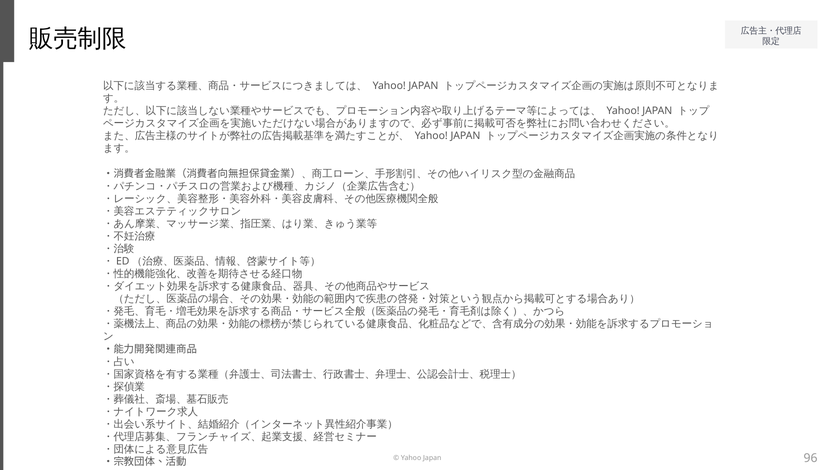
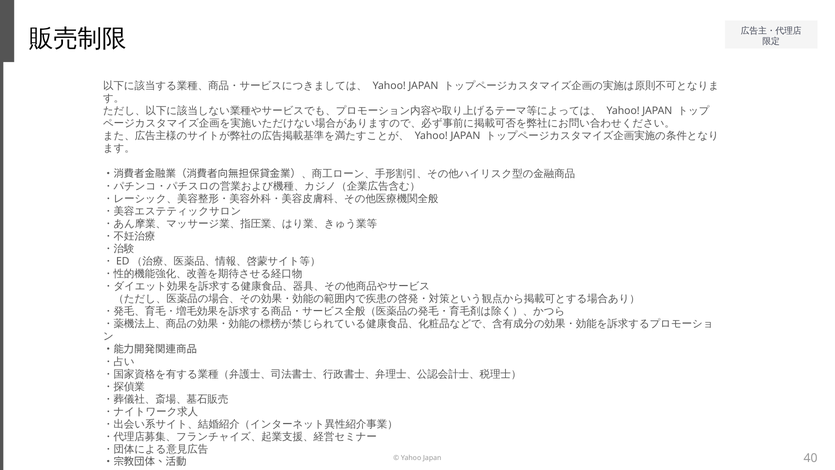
96: 96 -> 40 (811, 458)
